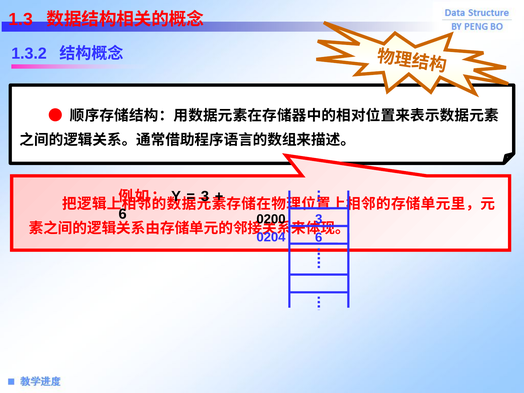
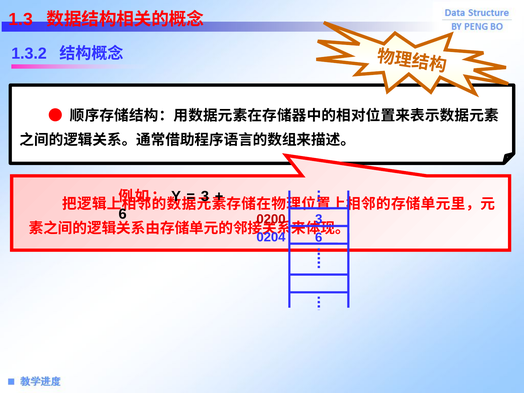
0200 colour: black -> red (271, 219)
